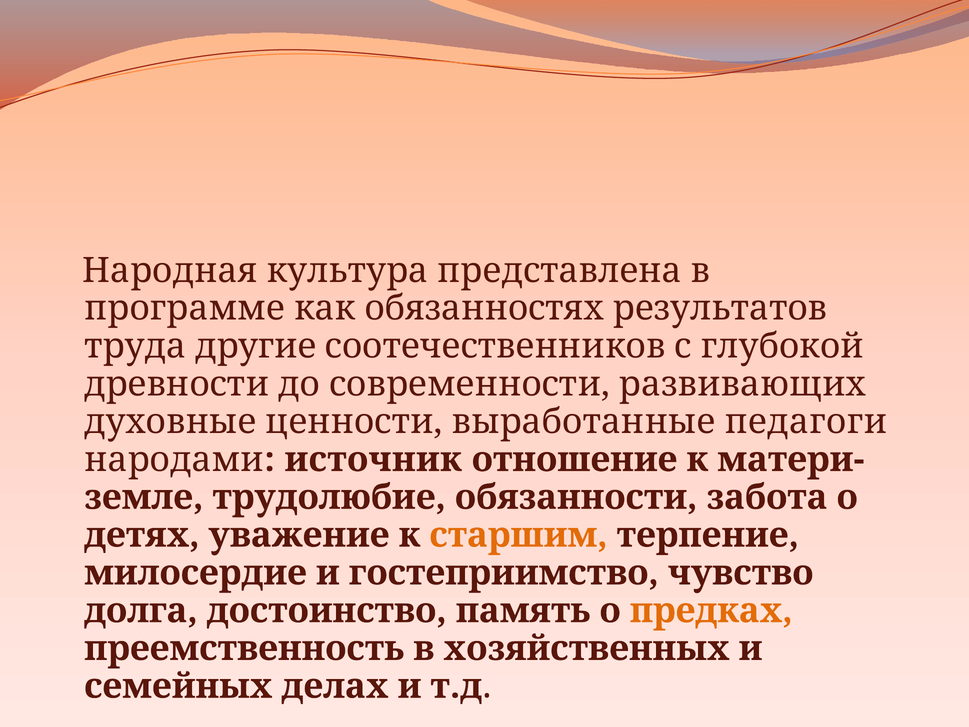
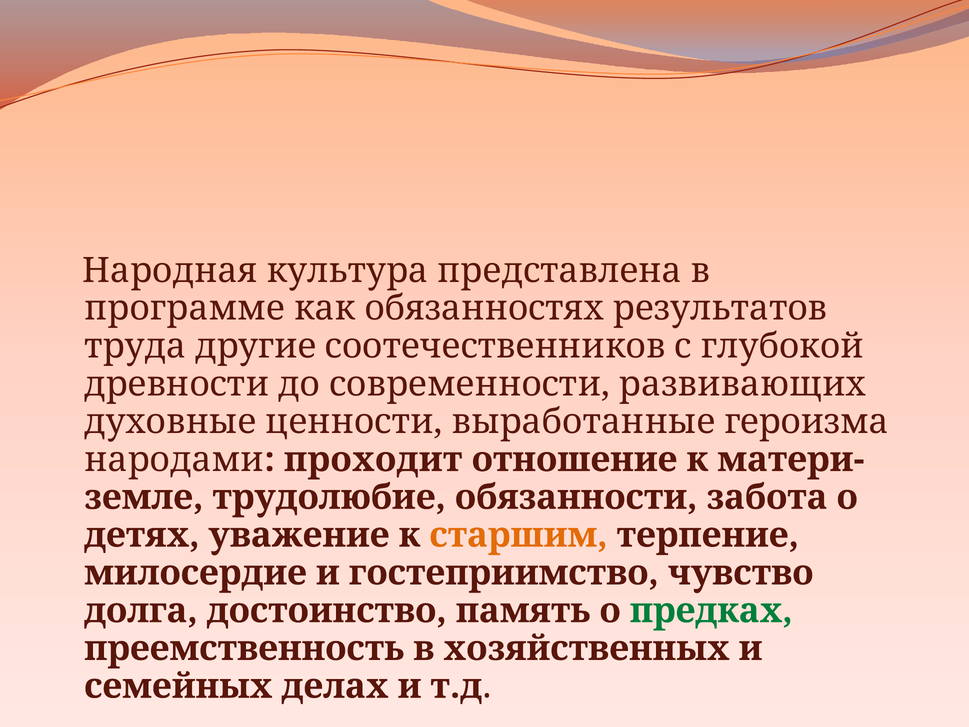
педагоги: педагоги -> героизма (806, 422)
источник: источник -> проходит (373, 459)
предках colour: orange -> green (711, 610)
